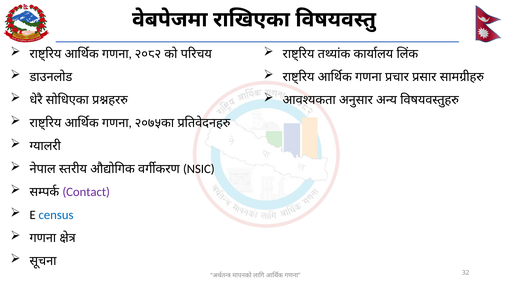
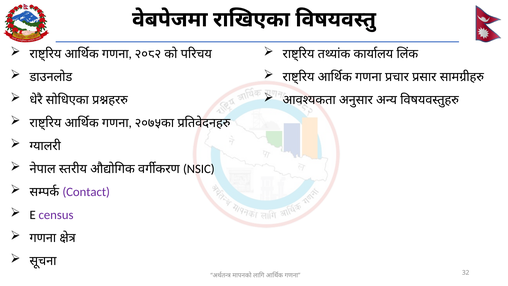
census colour: blue -> purple (56, 215)
